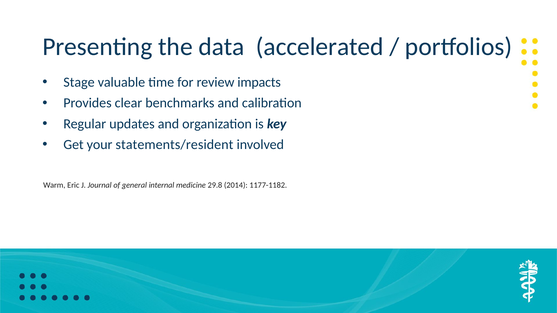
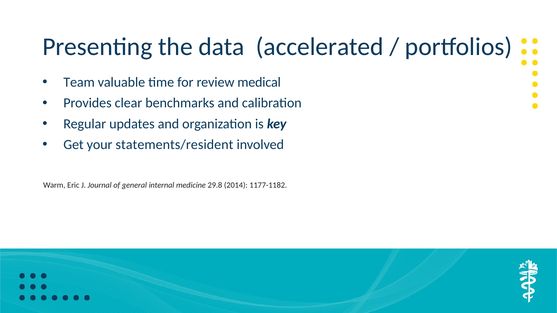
Stage: Stage -> Team (79, 82)
impacts: impacts -> medical (259, 82)
